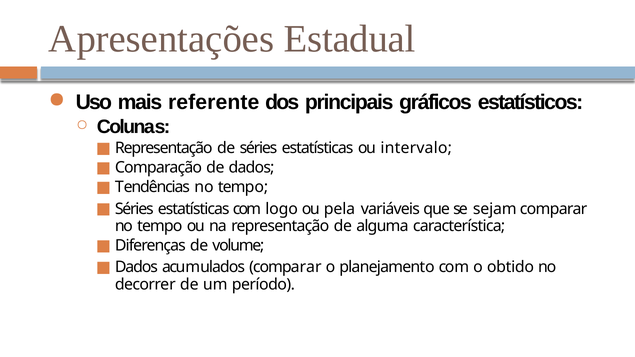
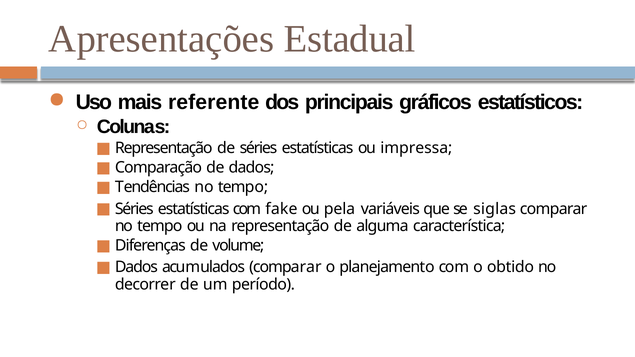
intervalo: intervalo -> impressa (416, 148)
logo: logo -> fake (281, 209)
sejam: sejam -> siglas (495, 209)
